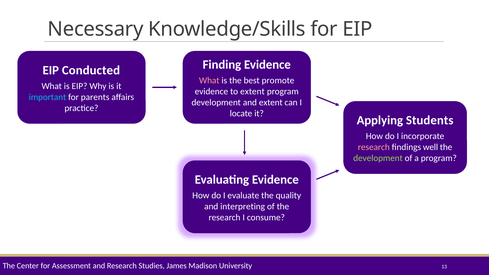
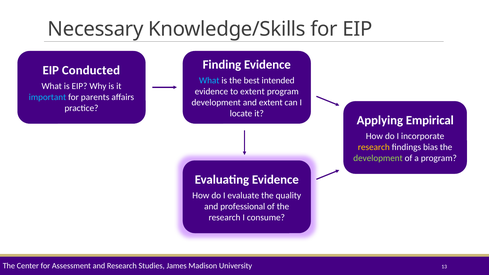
What colour: pink -> light blue (209, 81)
promote: promote -> intended (278, 81)
Students: Students -> Empirical (430, 120)
research colour: pink -> yellow (374, 147)
well: well -> bias (430, 147)
interpreting: interpreting -> professional (243, 207)
